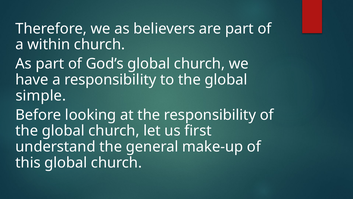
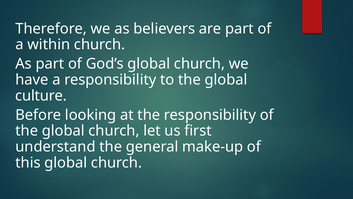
simple: simple -> culture (41, 95)
